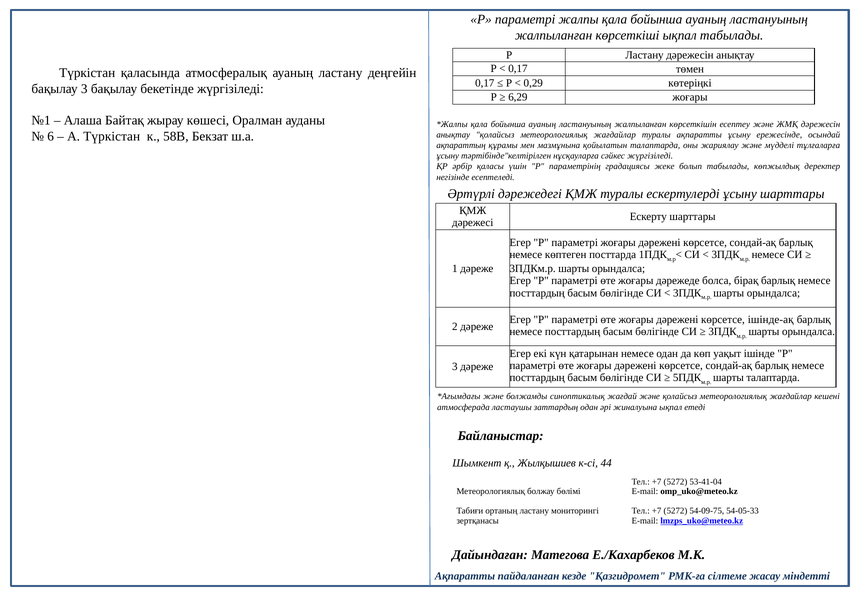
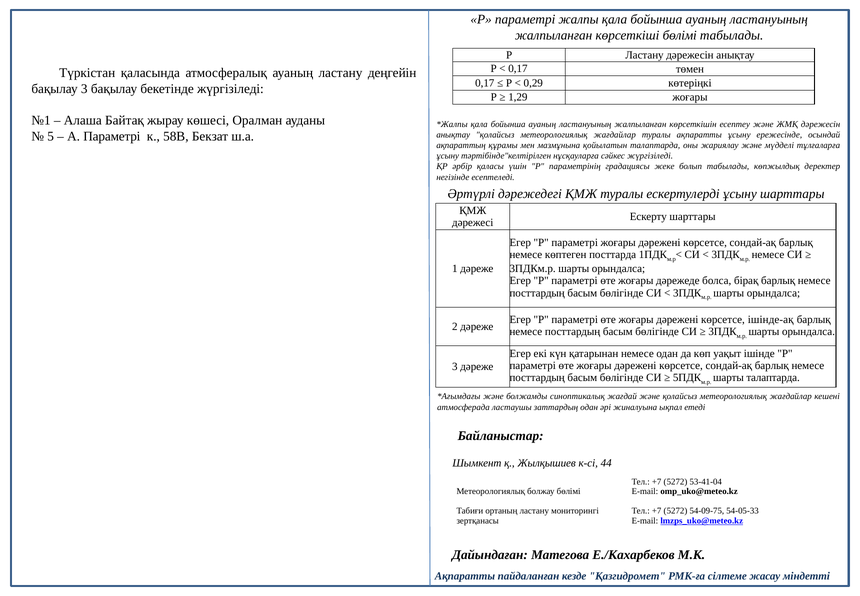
көрсеткіші ықпал: ықпал -> бөлімі (680, 35)
6,29: 6,29 -> 1,29 (518, 97)
6: 6 -> 5 (51, 136)
А Түркістан: Түркістан -> Параметрі (112, 136)
